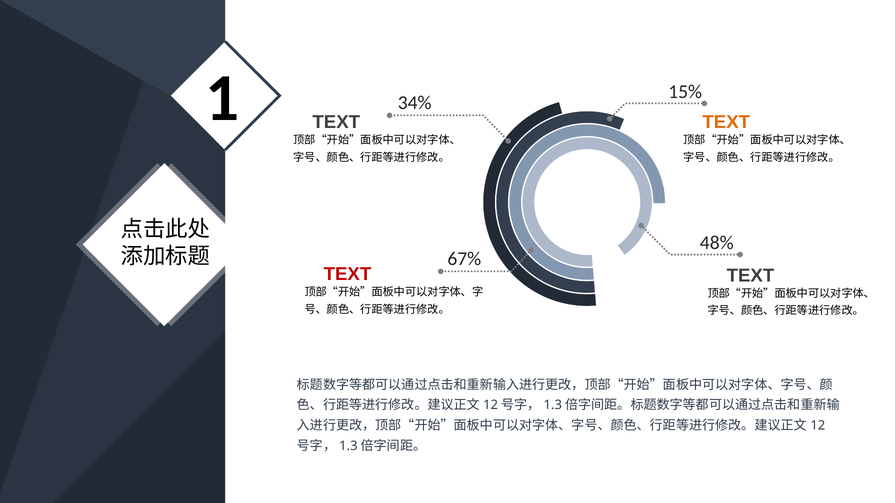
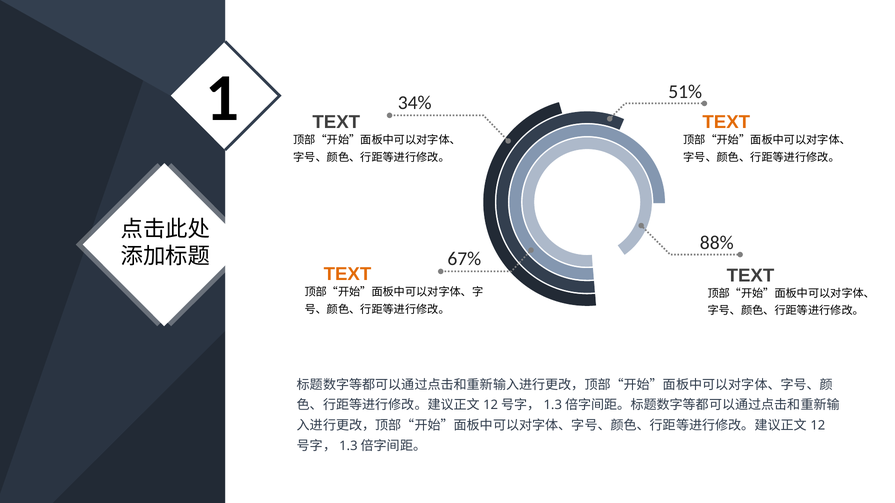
15%: 15% -> 51% (685, 92)
48%: 48% -> 88% (717, 243)
TEXT colour: red -> orange (347, 275)
